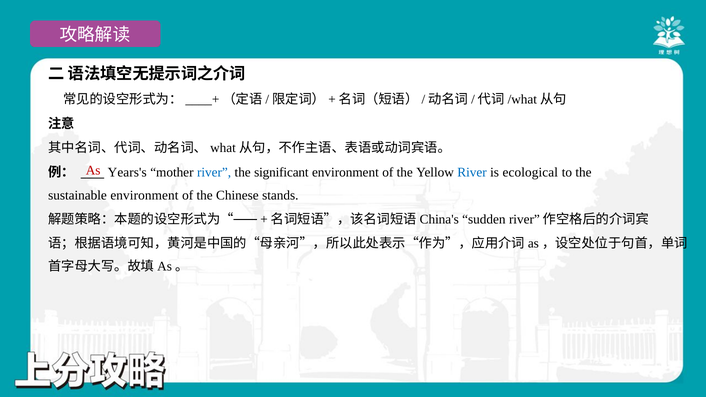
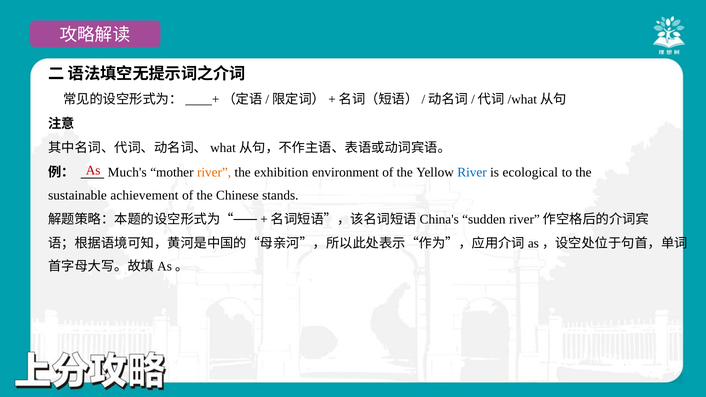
Years's: Years's -> Much's (127, 172)
river colour: blue -> orange (214, 172)
significant: significant -> exhibition (281, 172)
sustainable environment: environment -> achievement (144, 195)
